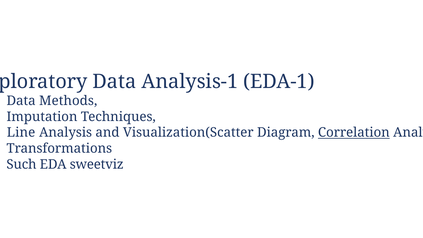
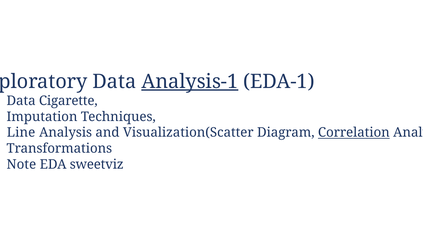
Analysis-1 underline: none -> present (190, 81)
Methods: Methods -> Cigarette (68, 101)
Such: Such -> Note (21, 164)
